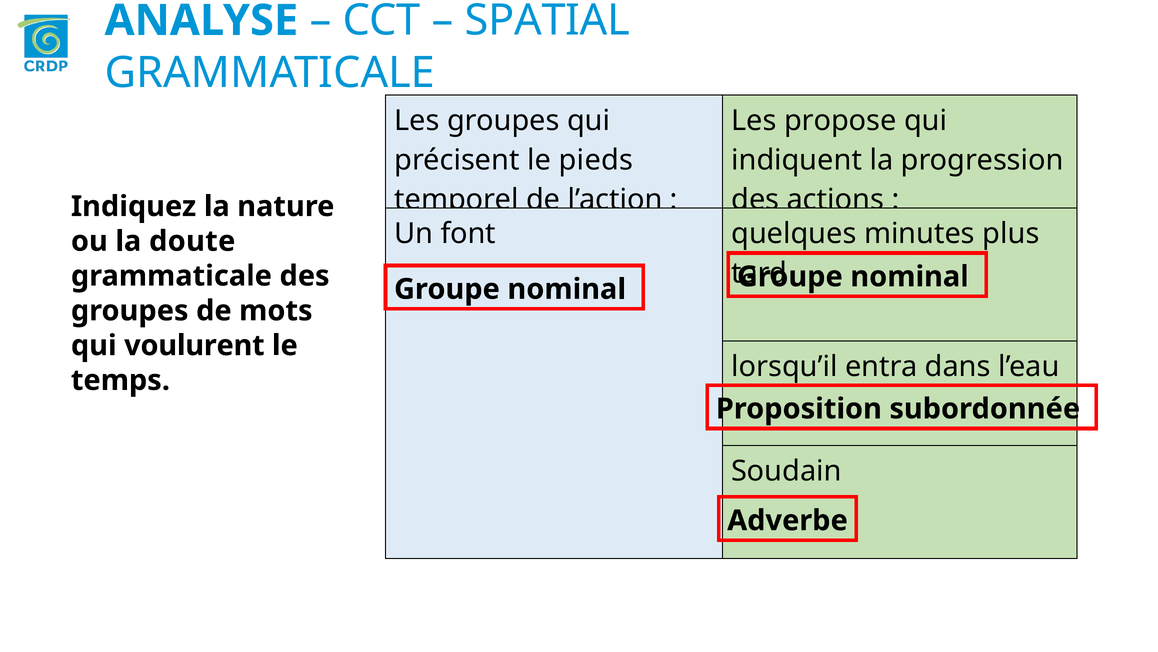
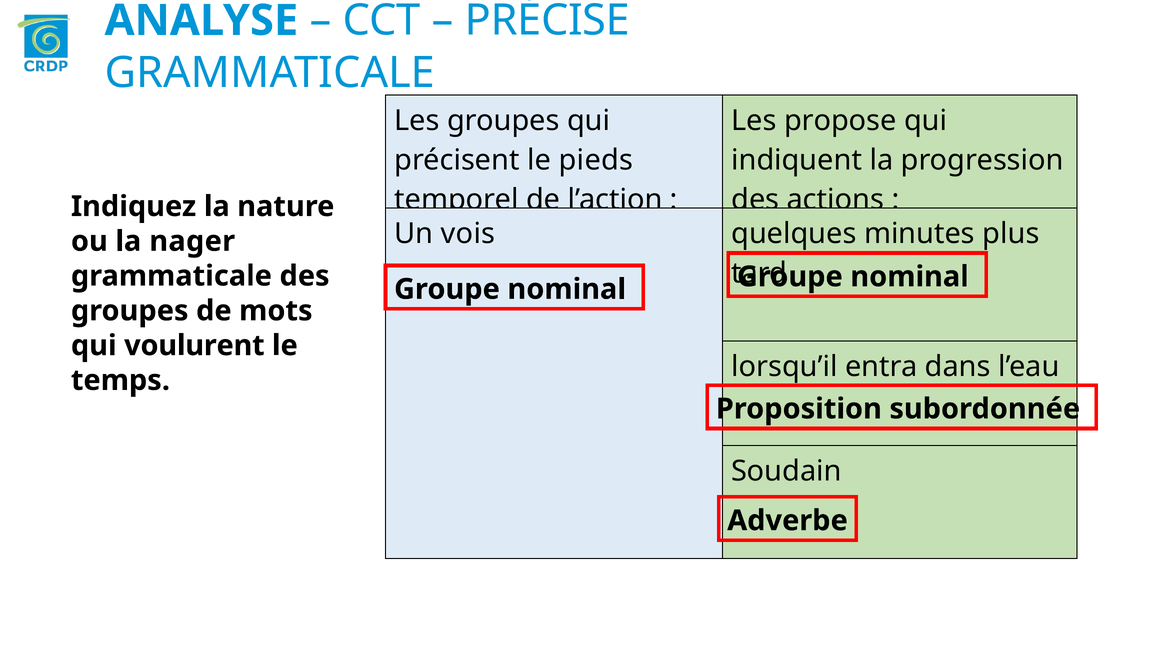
SPATIAL: SPATIAL -> PRÉCISE (547, 21)
font: font -> vois (468, 233)
doute: doute -> nager (192, 241)
